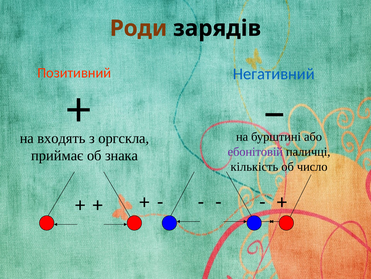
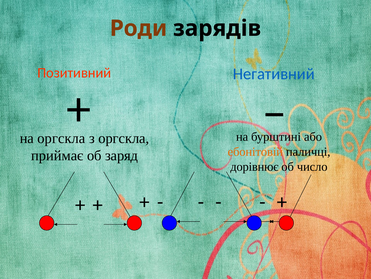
на входять: входять -> оргскла (61, 138)
ебонітовій colour: purple -> orange (255, 151)
знака: знака -> заряд (122, 155)
кількість: кількість -> дорівнює (254, 166)
